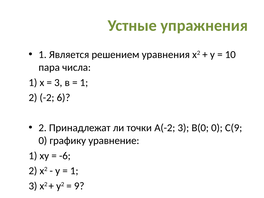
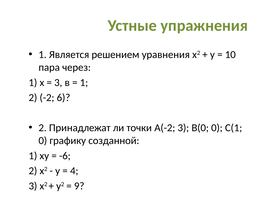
числа: числа -> через (77, 67)
С(9: С(9 -> С(1 (234, 128)
уравнение: уравнение -> созданной (114, 141)
1: 1 -> 4 (74, 171)
